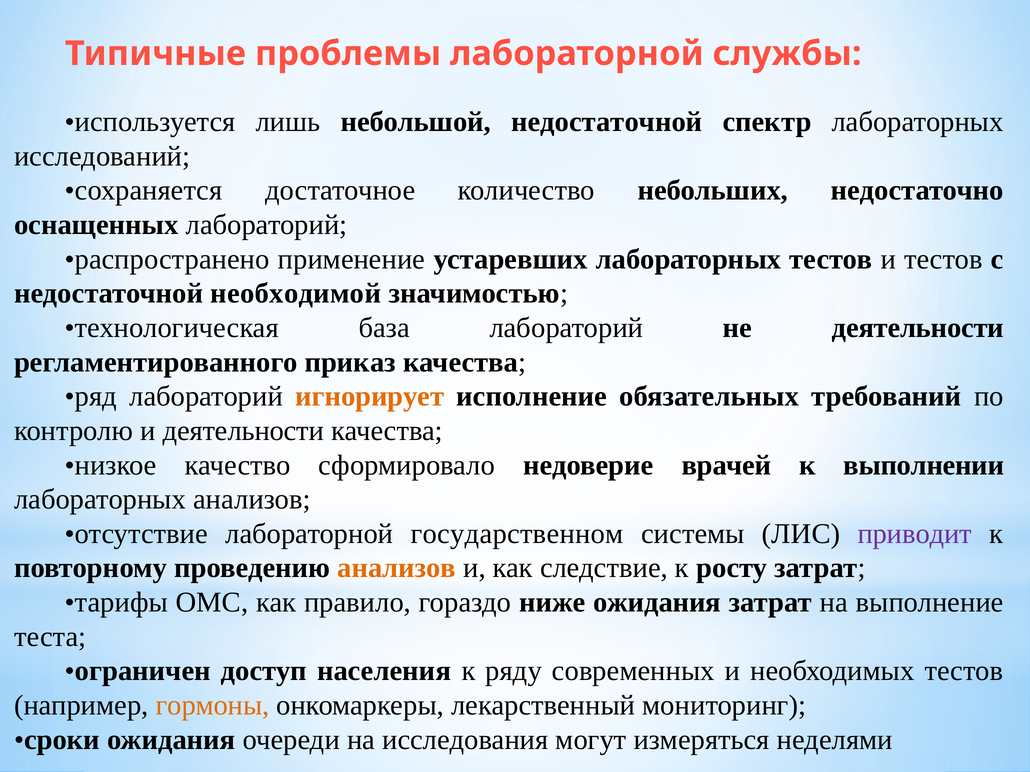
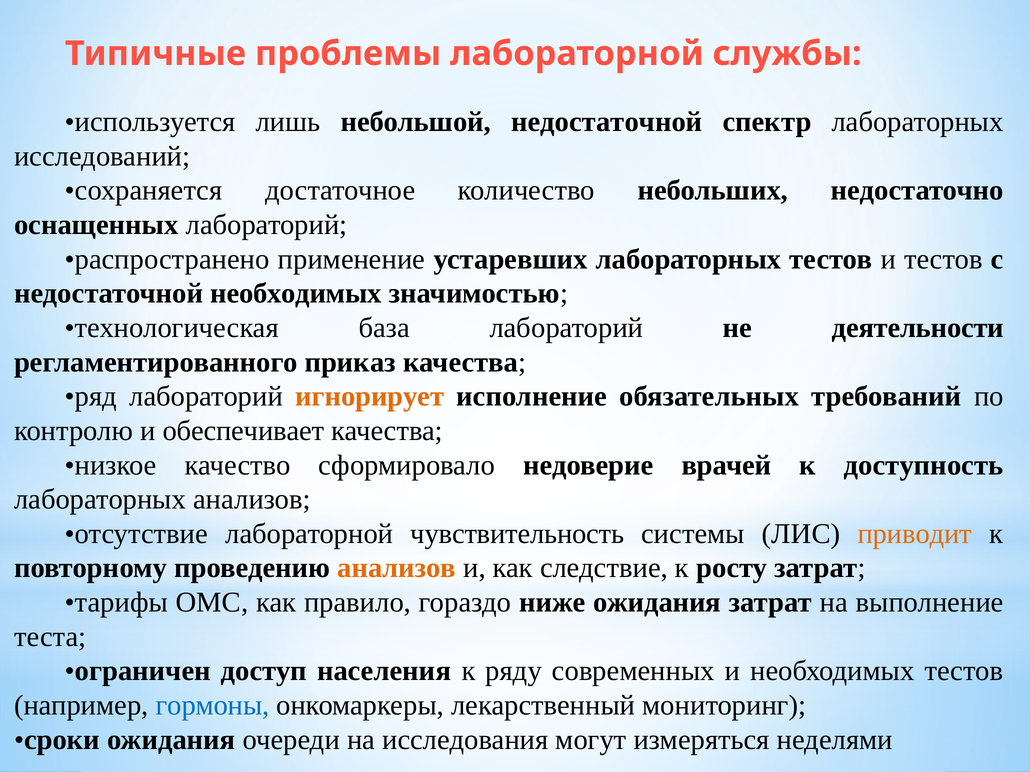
недостаточной необходимой: необходимой -> необходимых (296, 294)
и деятельности: деятельности -> обеспечивает (243, 431)
выполнении: выполнении -> доступность (924, 465)
государственном: государственном -> чувствительность (517, 534)
приводит colour: purple -> orange (915, 534)
гормоны colour: orange -> blue (213, 706)
